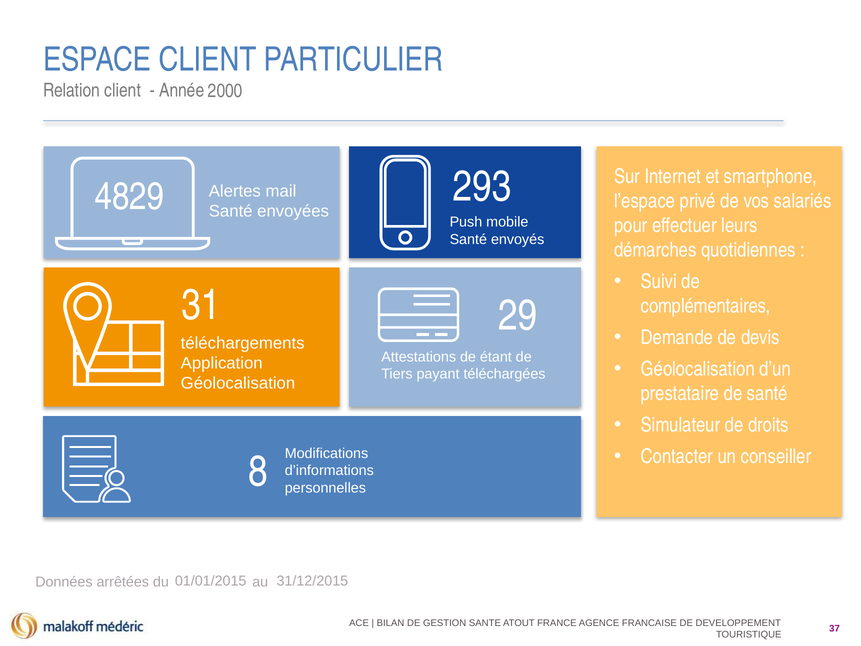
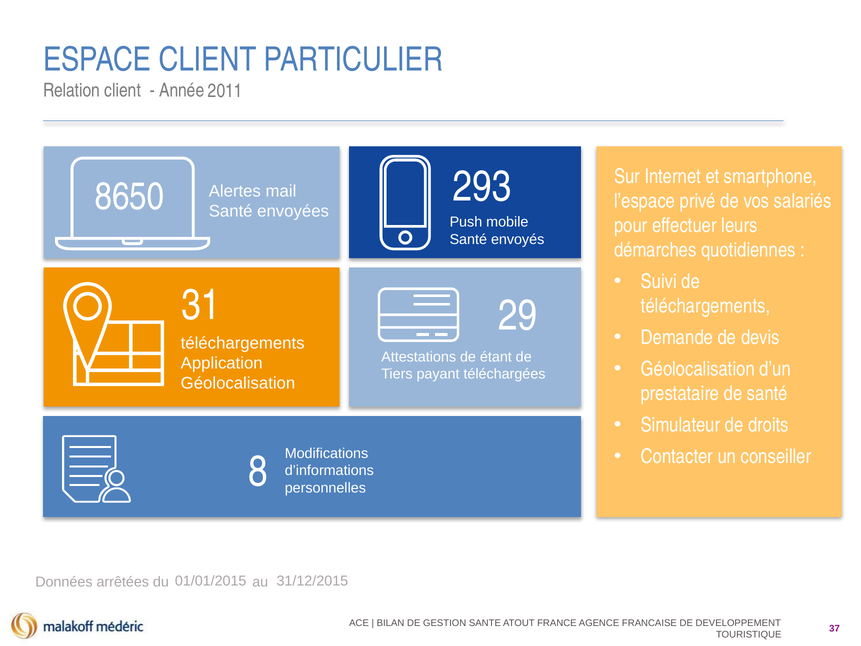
2000: 2000 -> 2011 (225, 91)
4829: 4829 -> 8650 (129, 197)
complémentaires: complémentaires -> téléchargements (706, 306)
